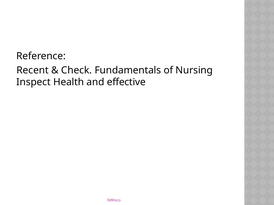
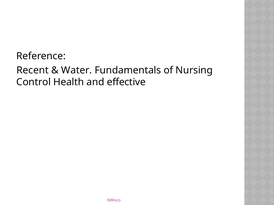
Check: Check -> Water (77, 70)
Inspect: Inspect -> Control (34, 82)
